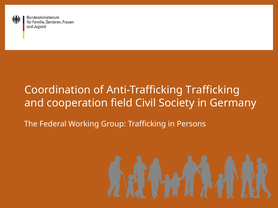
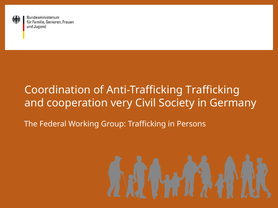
field: field -> very (121, 103)
